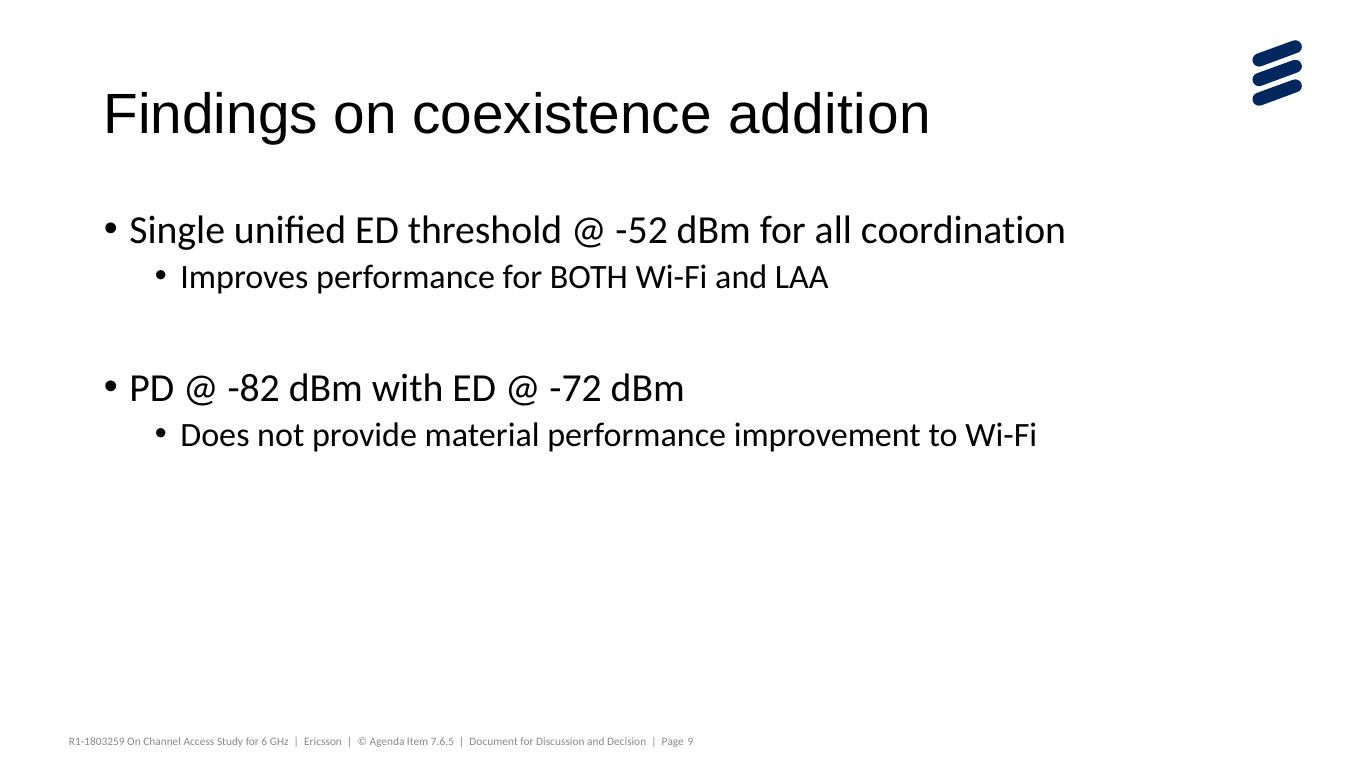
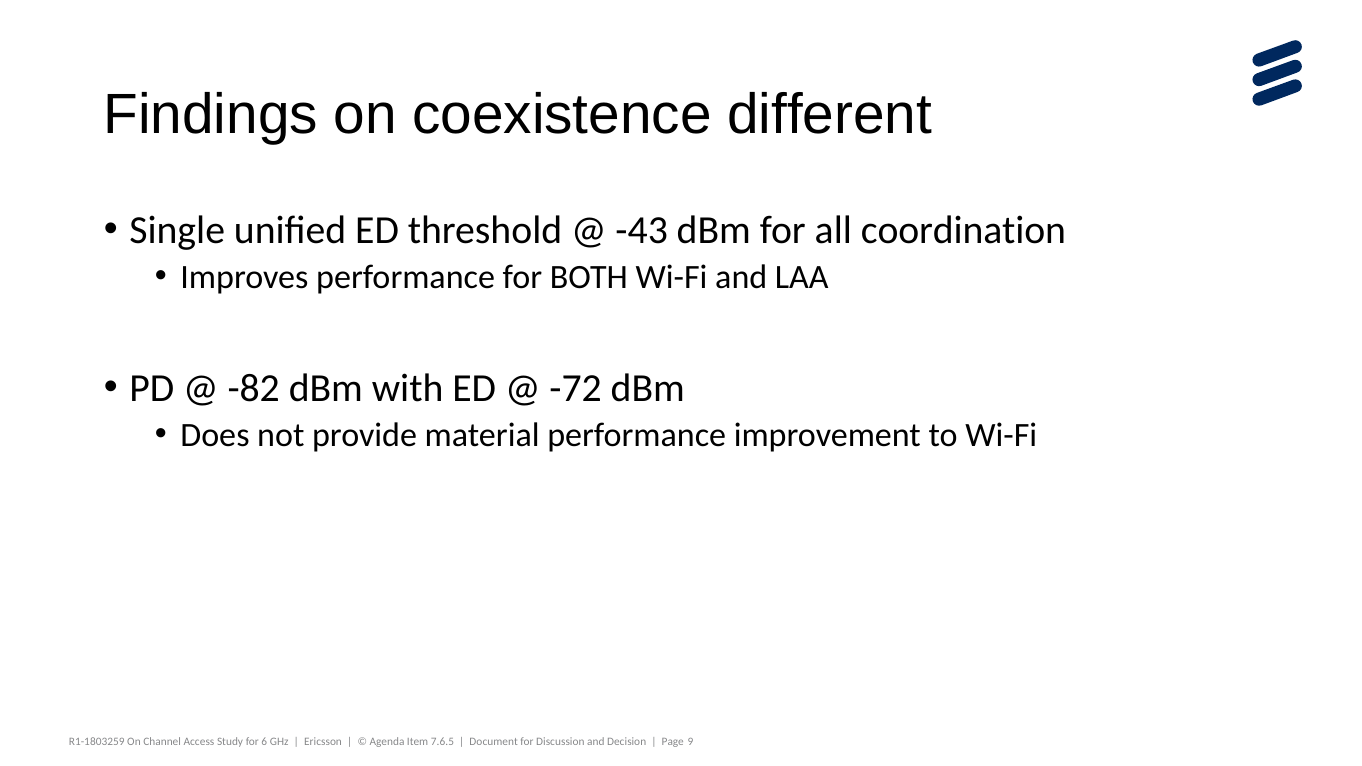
addition: addition -> different (830, 114)
-52: -52 -> -43 (642, 230)
